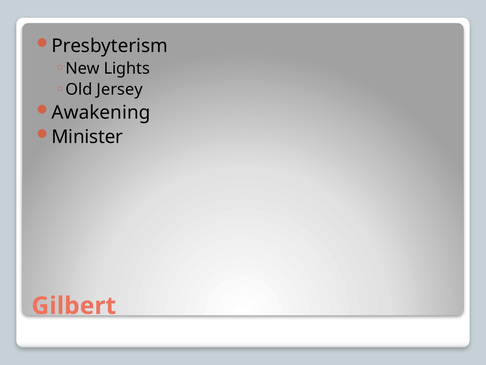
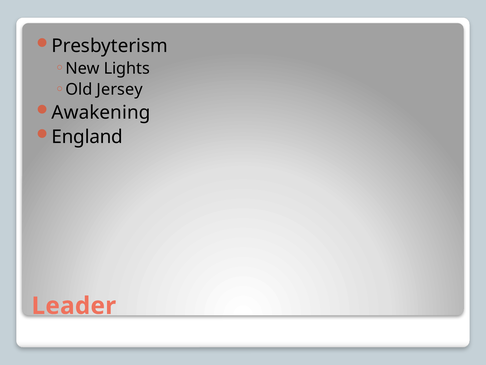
Minister: Minister -> England (87, 137)
Gilbert: Gilbert -> Leader (74, 305)
